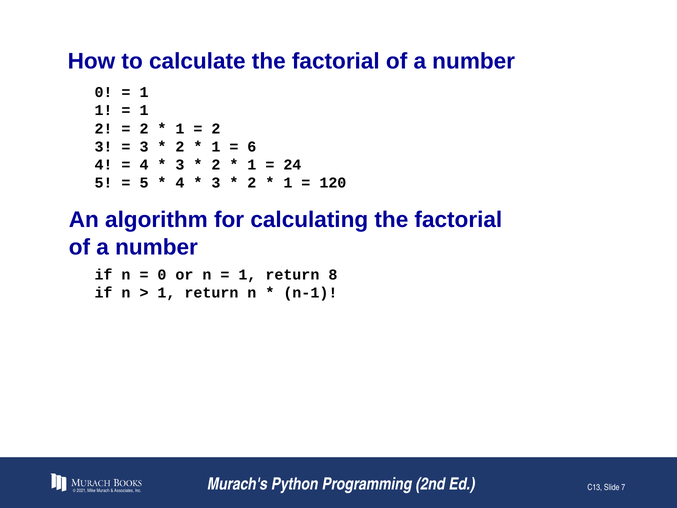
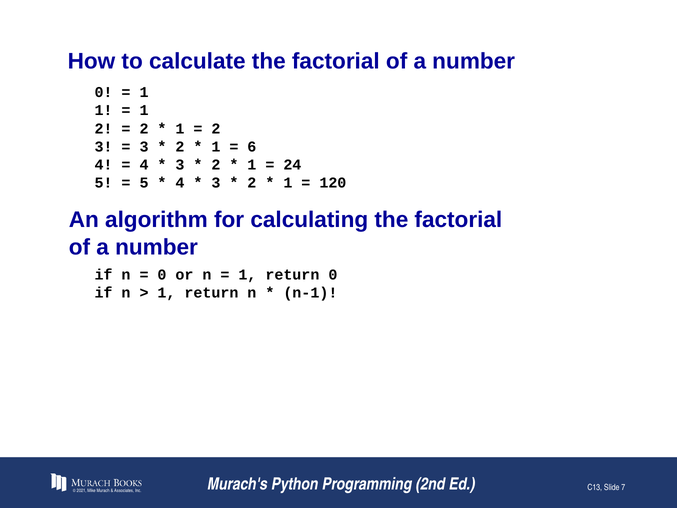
return 8: 8 -> 0 (333, 275)
